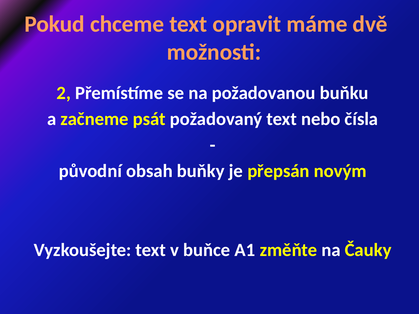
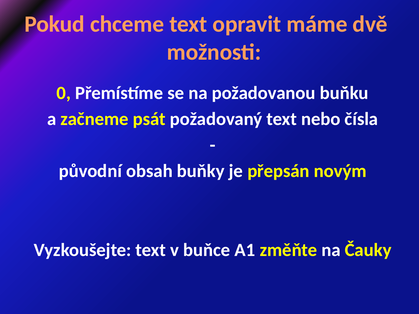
2: 2 -> 0 (64, 93)
